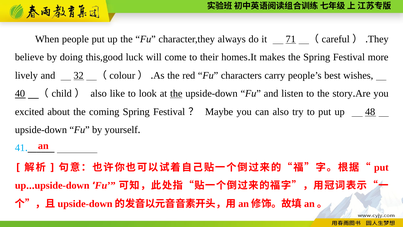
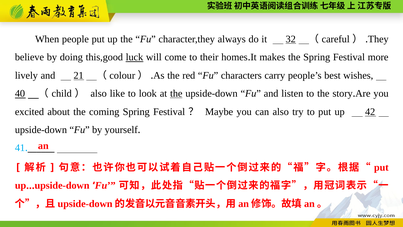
71: 71 -> 32 (291, 39)
luck underline: none -> present (134, 57)
32: 32 -> 21 (79, 75)
48: 48 -> 42 (370, 112)
